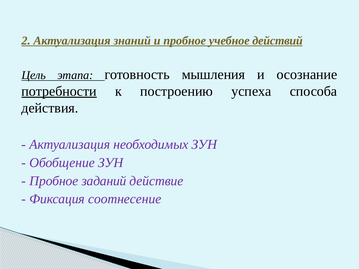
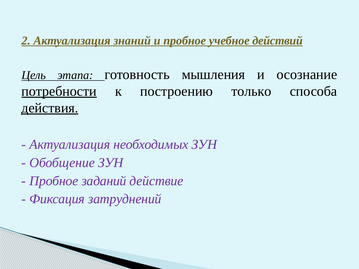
успеха: успеха -> только (251, 91)
действия underline: none -> present (50, 108)
соотнесение: соотнесение -> затруднений (125, 199)
